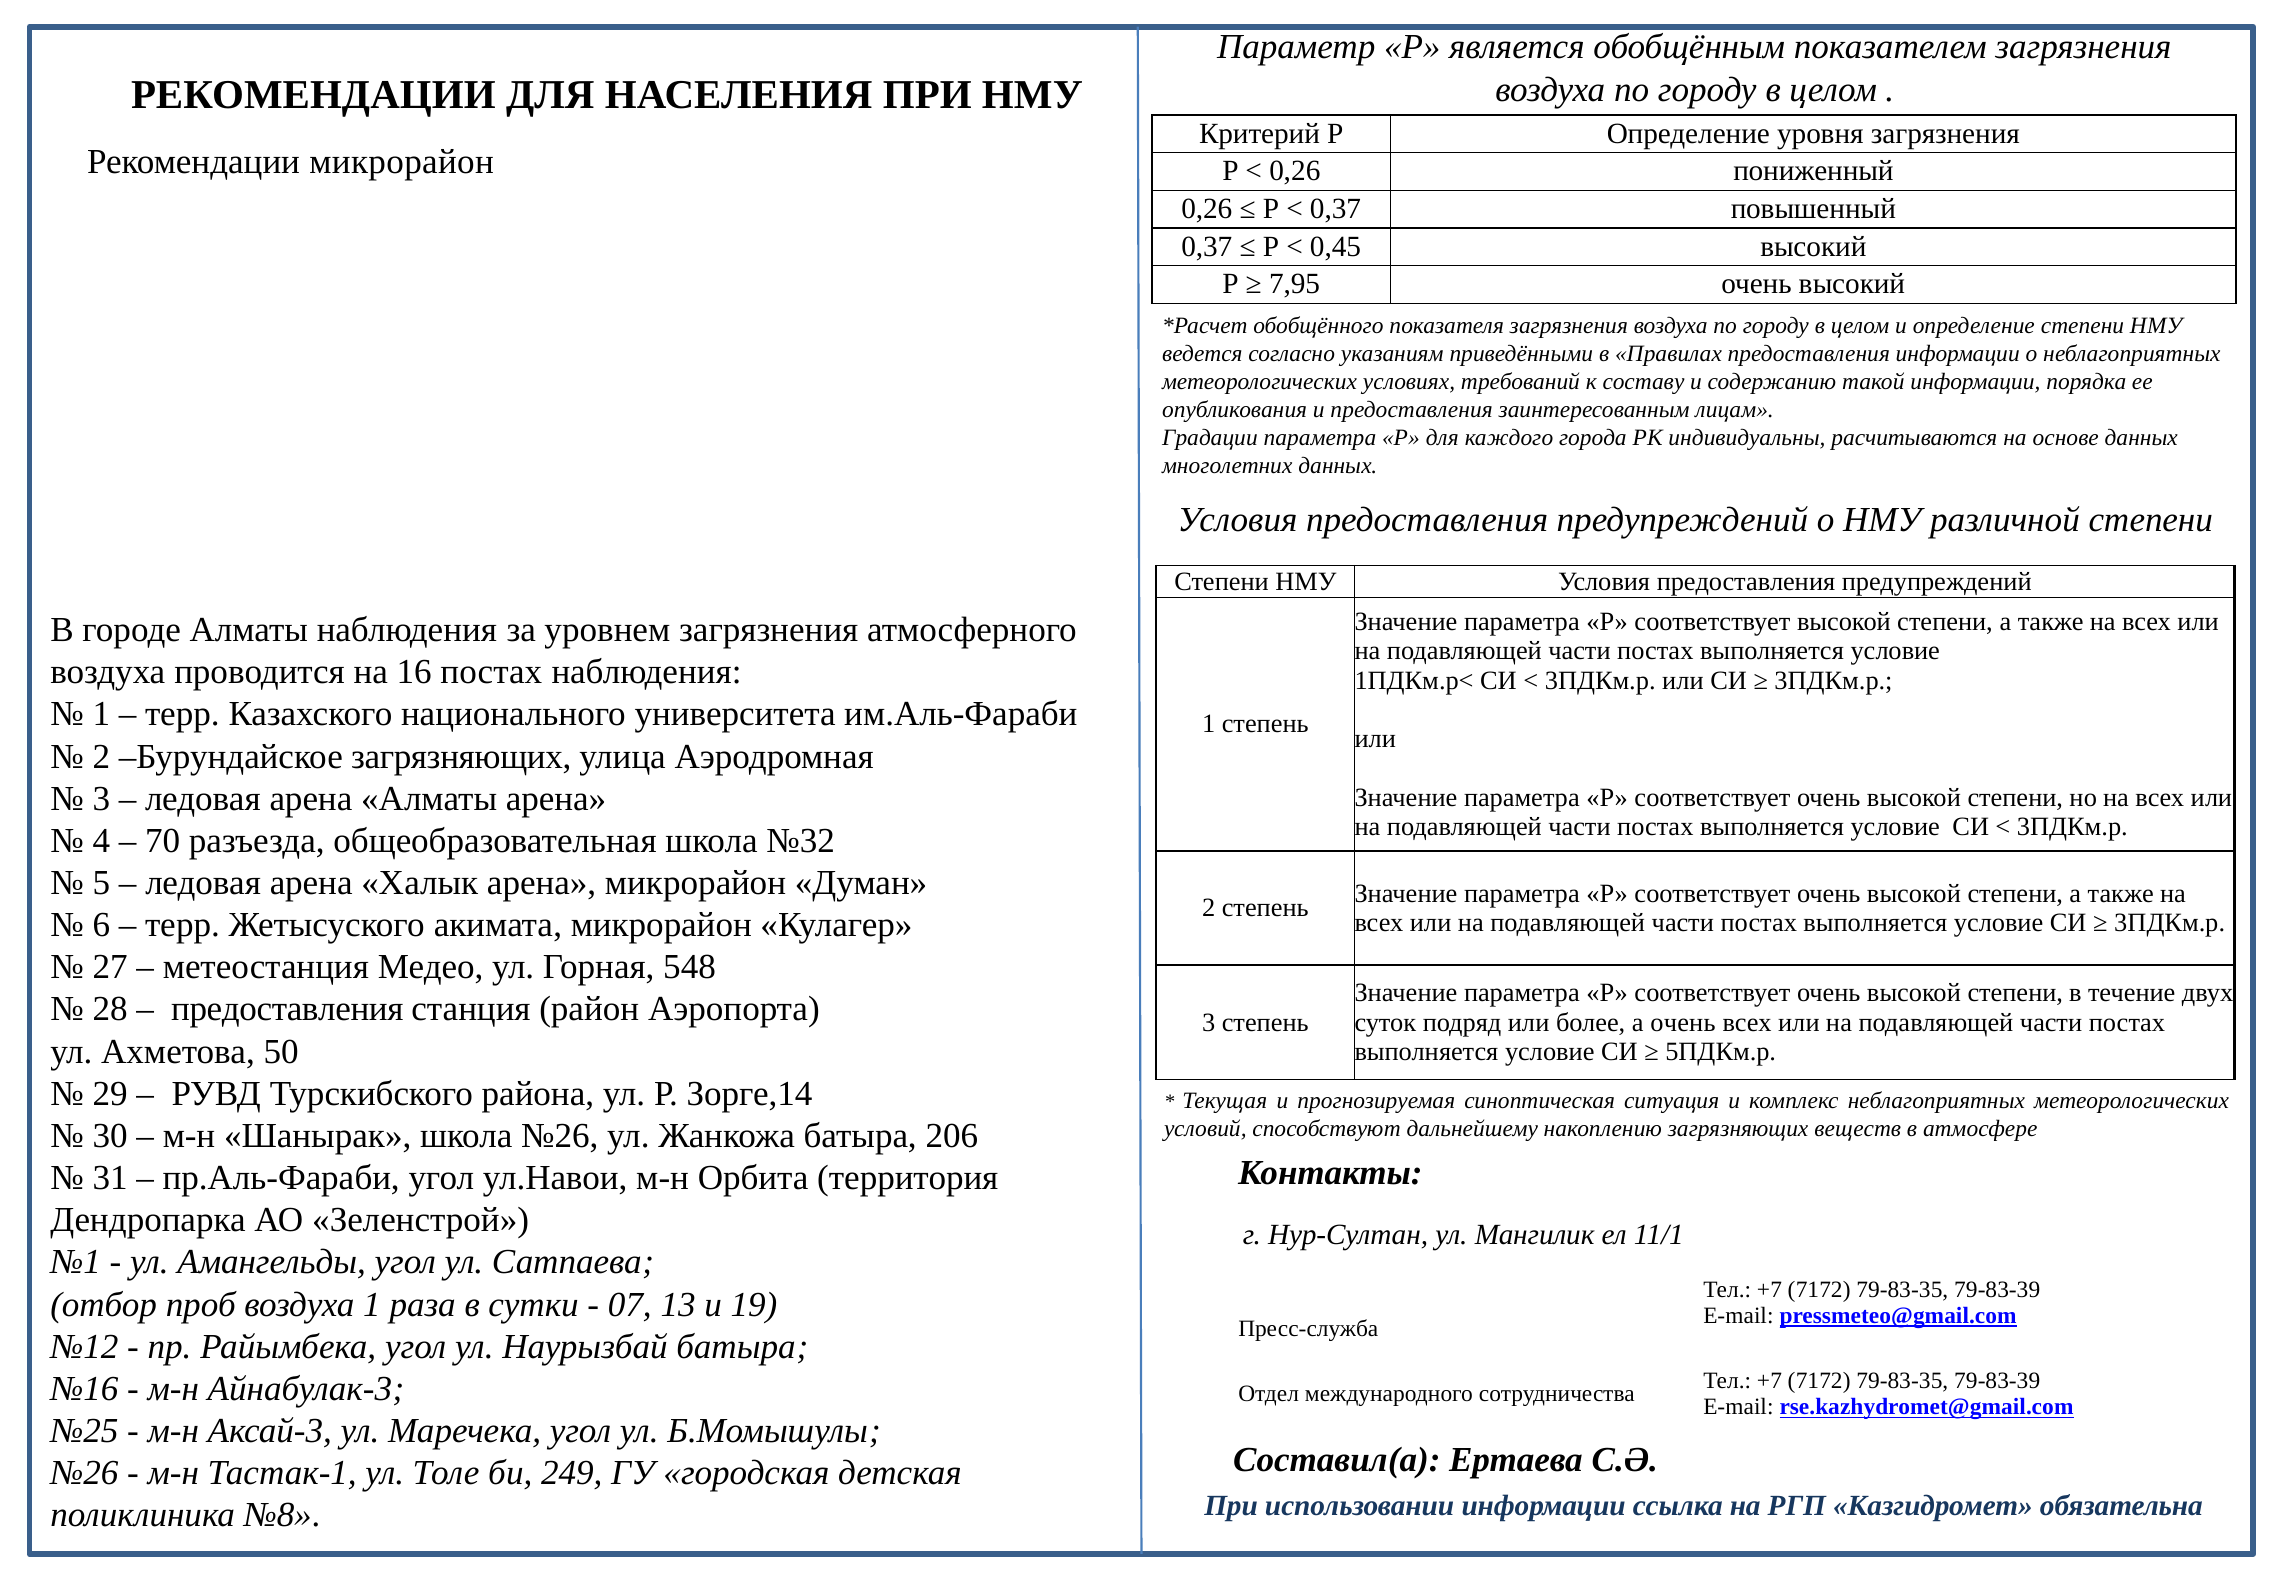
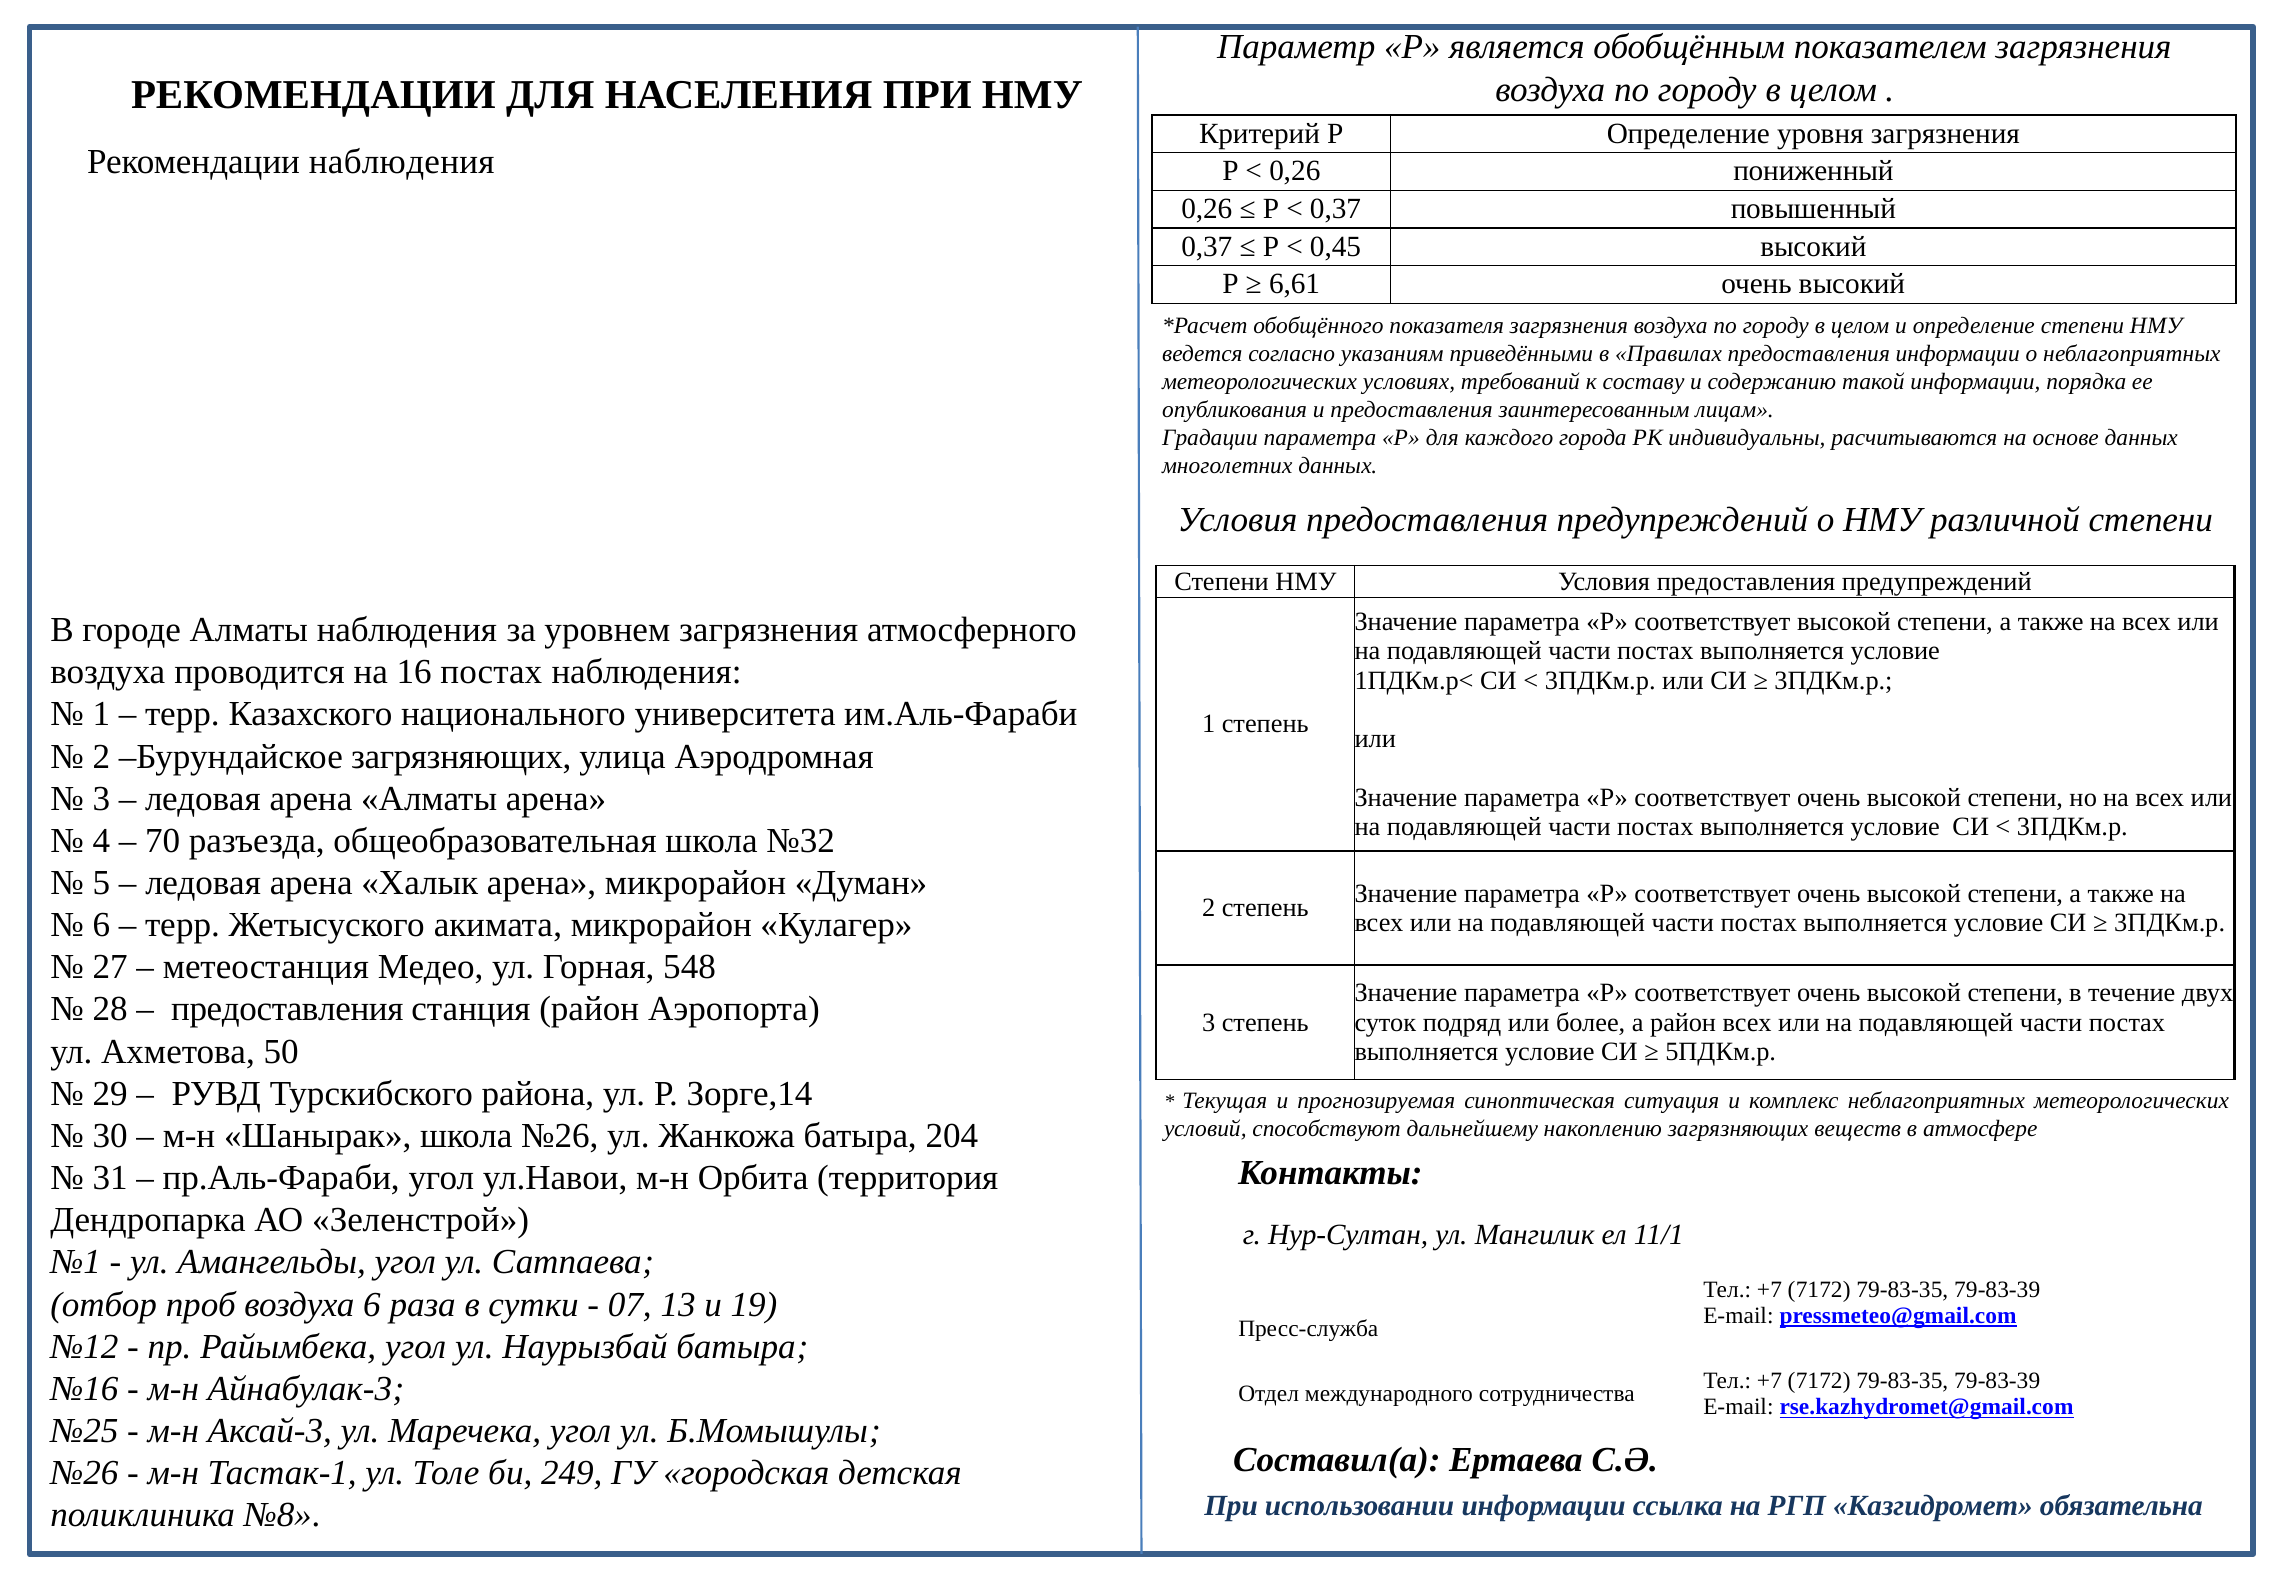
Рекомендации микрорайон: микрорайон -> наблюдения (402, 162)
7,95: 7,95 -> 6,61 (1295, 284)
а очень: очень -> район (1683, 1022)
206: 206 -> 204 (952, 1136)
воздуха 1: 1 -> 6 (372, 1304)
